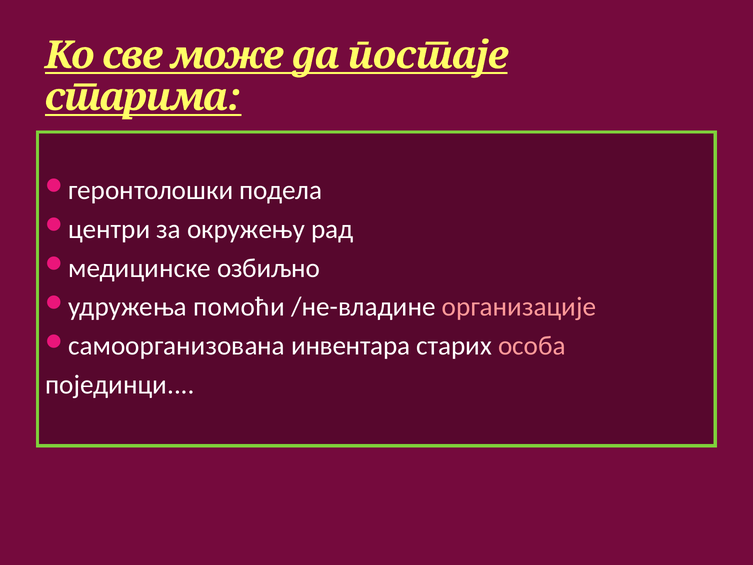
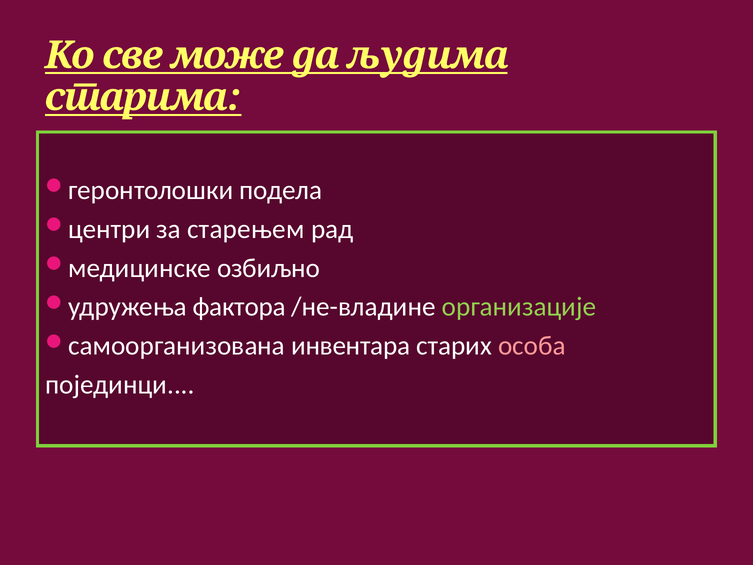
постаје: постаје -> људима (428, 55)
окружењу: окружењу -> старењем (246, 229)
помоћи: помоћи -> фактора (239, 307)
организације colour: pink -> light green (519, 307)
